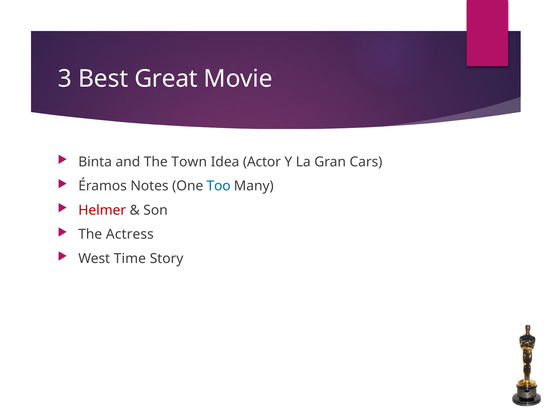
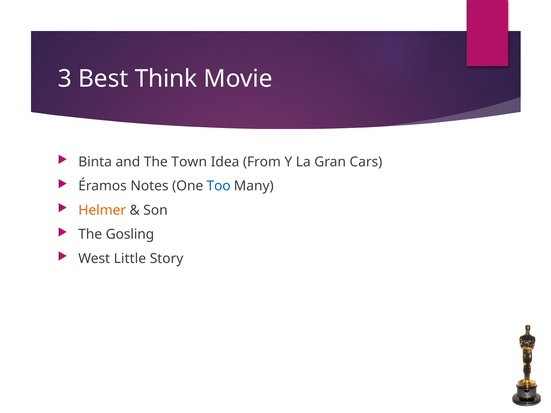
Great: Great -> Think (166, 79)
Actor: Actor -> From (262, 162)
Helmer colour: red -> orange (102, 210)
Actress: Actress -> Gosling (130, 235)
Time: Time -> Little (130, 259)
